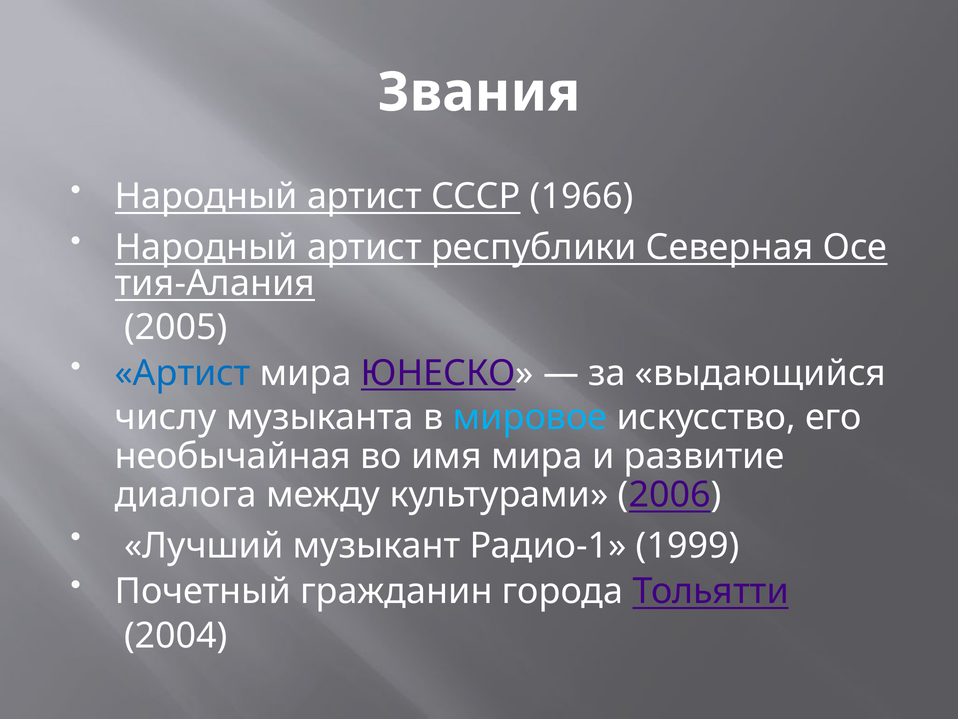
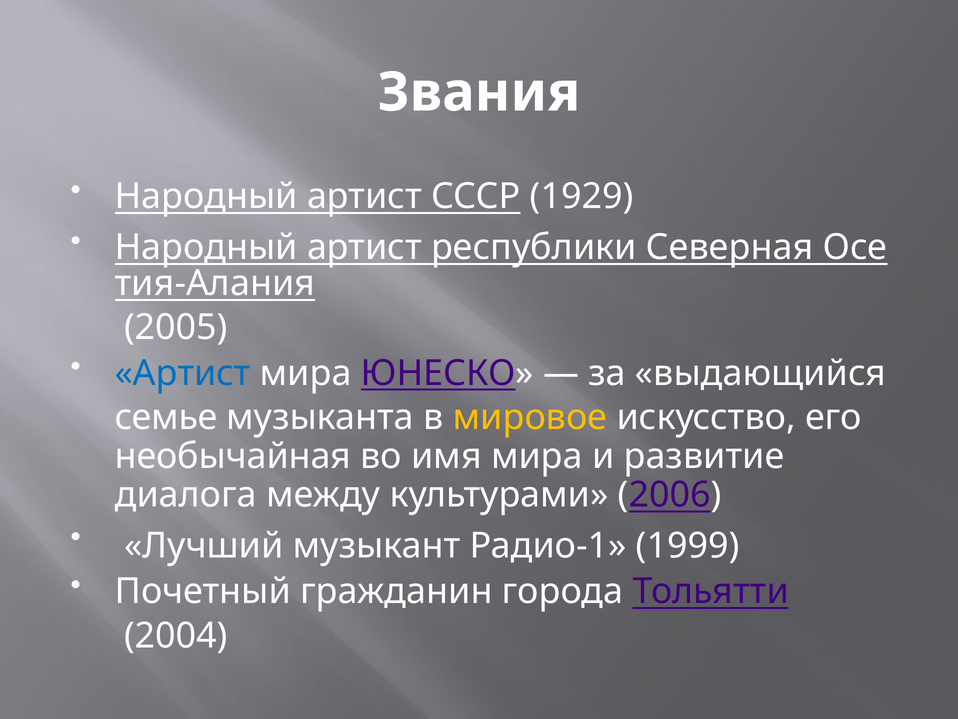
1966: 1966 -> 1929 (582, 196)
числу: числу -> семье (166, 417)
мировое colour: light blue -> yellow (530, 417)
